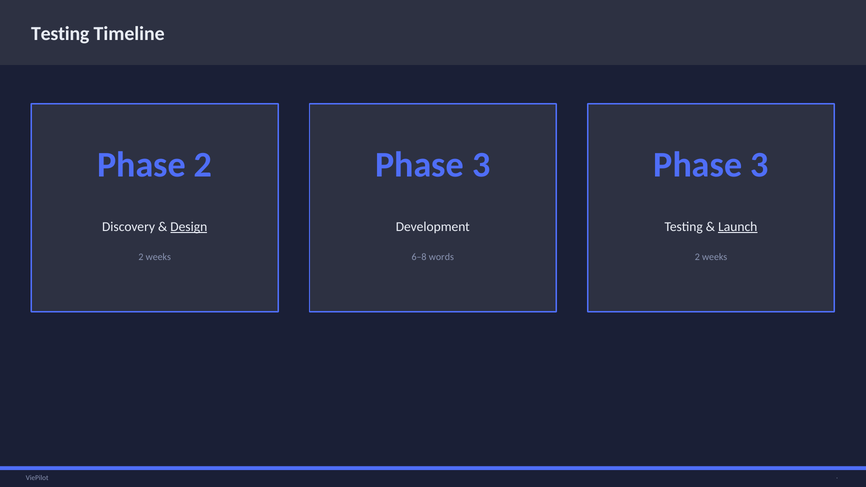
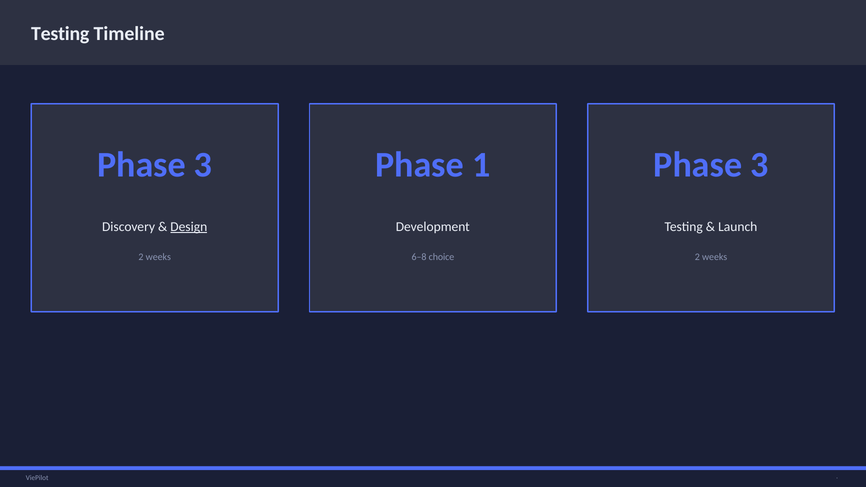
2: 2 -> 3 (203, 165)
3: 3 -> 1 (481, 165)
Launch underline: present -> none (738, 227)
words: words -> choice (441, 257)
